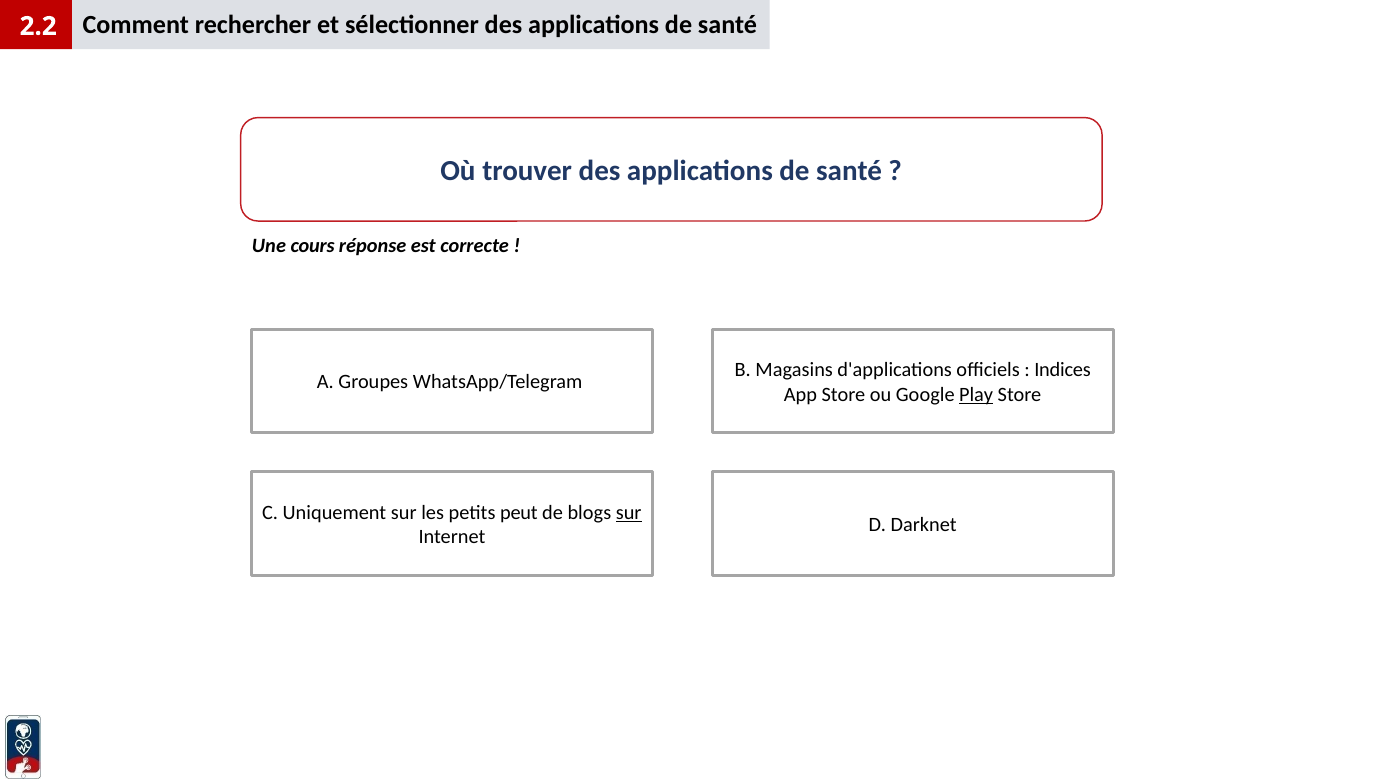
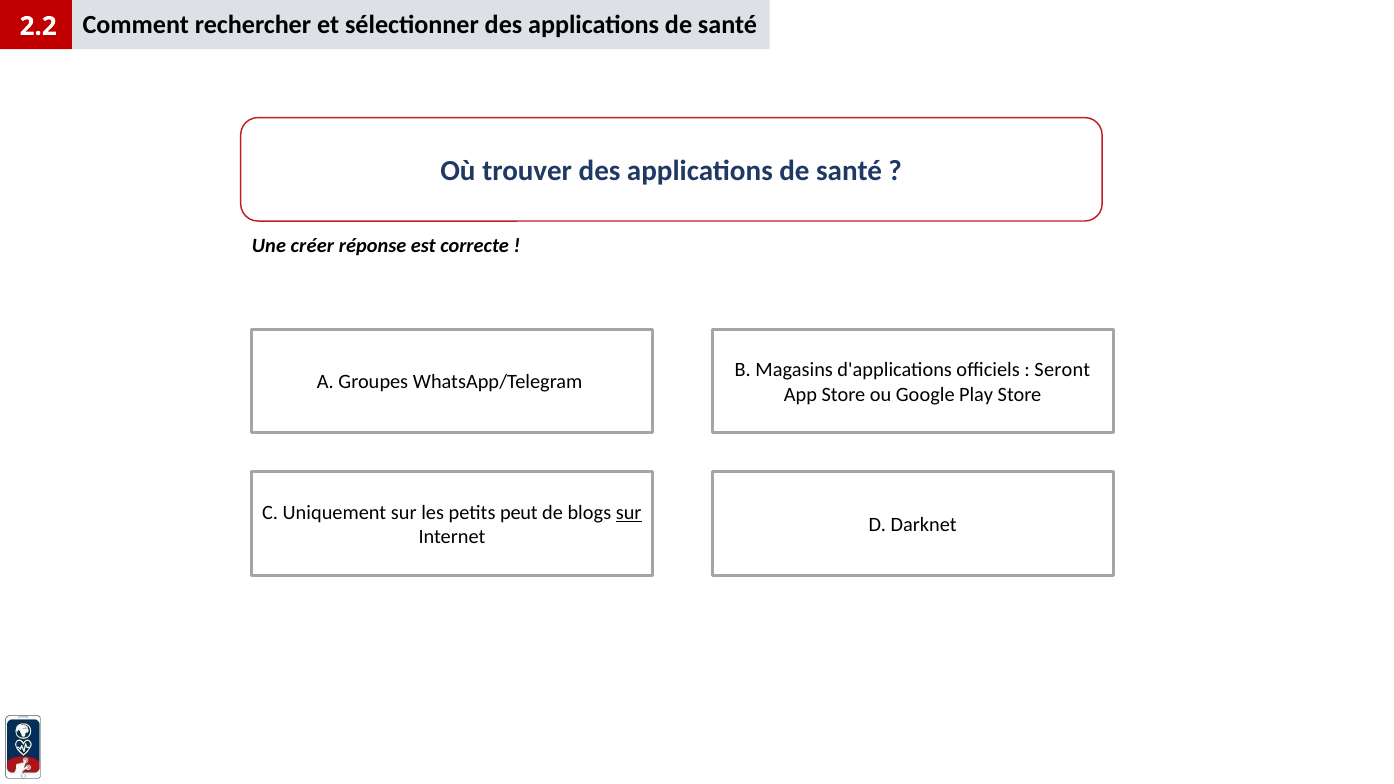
cours: cours -> créer (312, 246)
Indices: Indices -> Seront (1062, 370)
Play underline: present -> none (976, 395)
